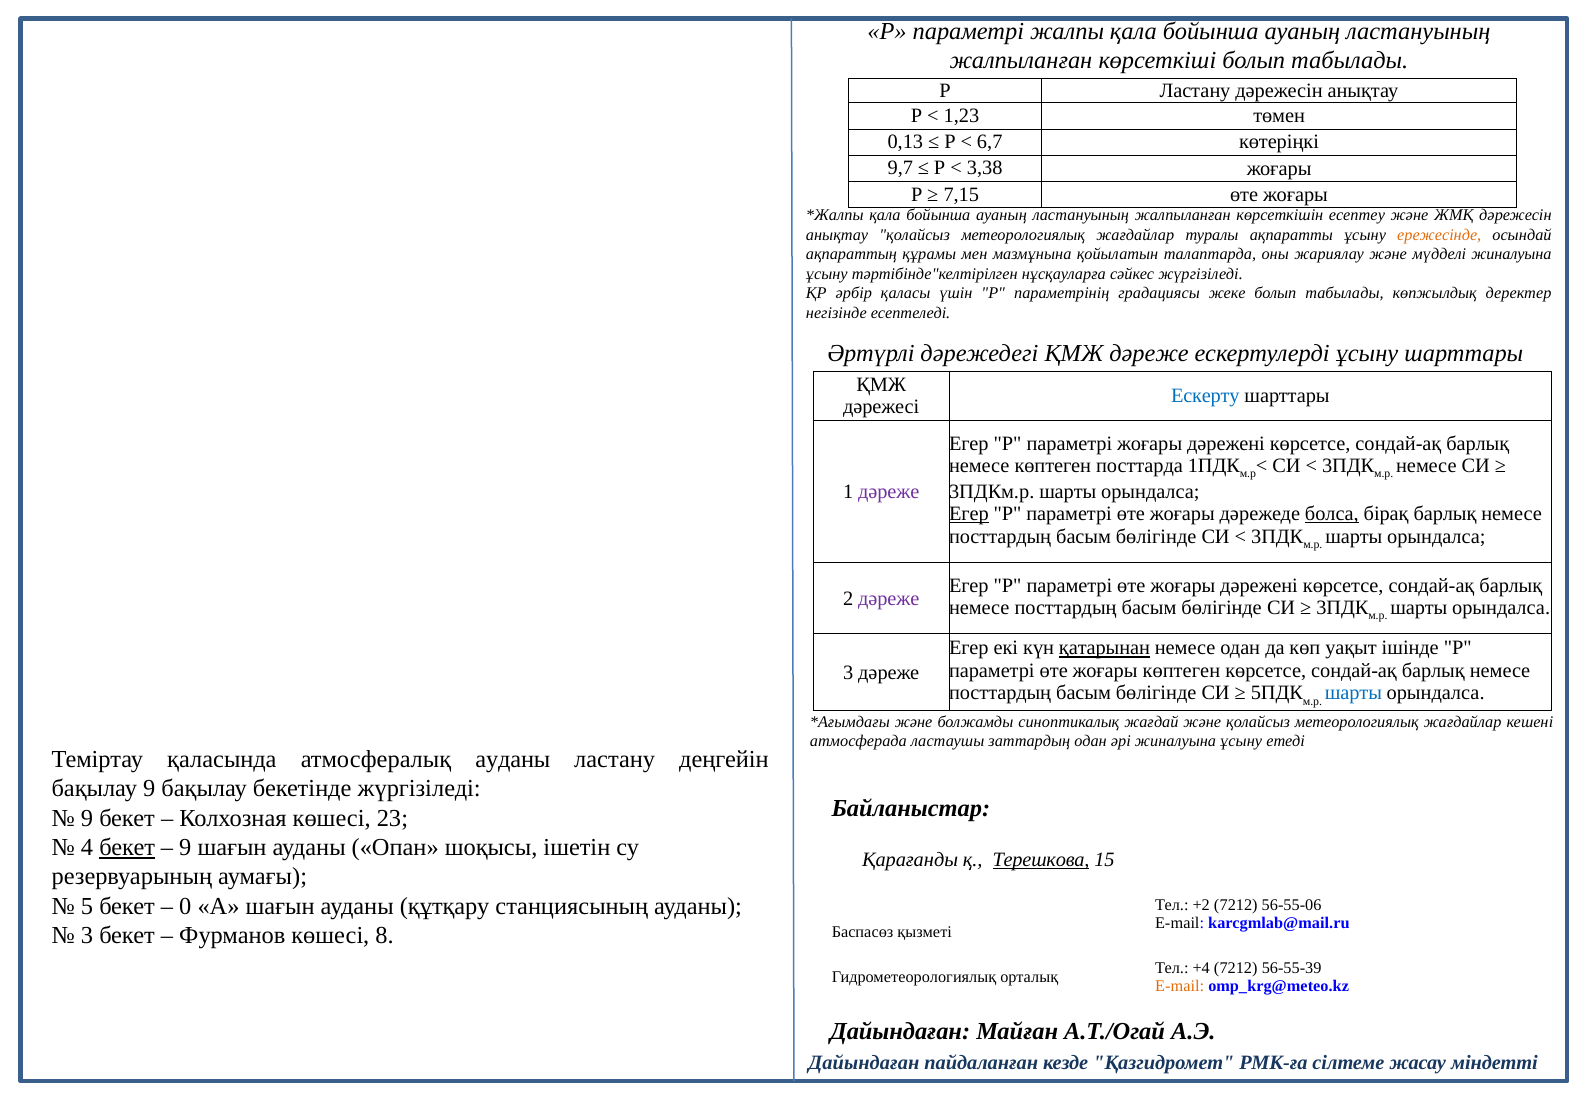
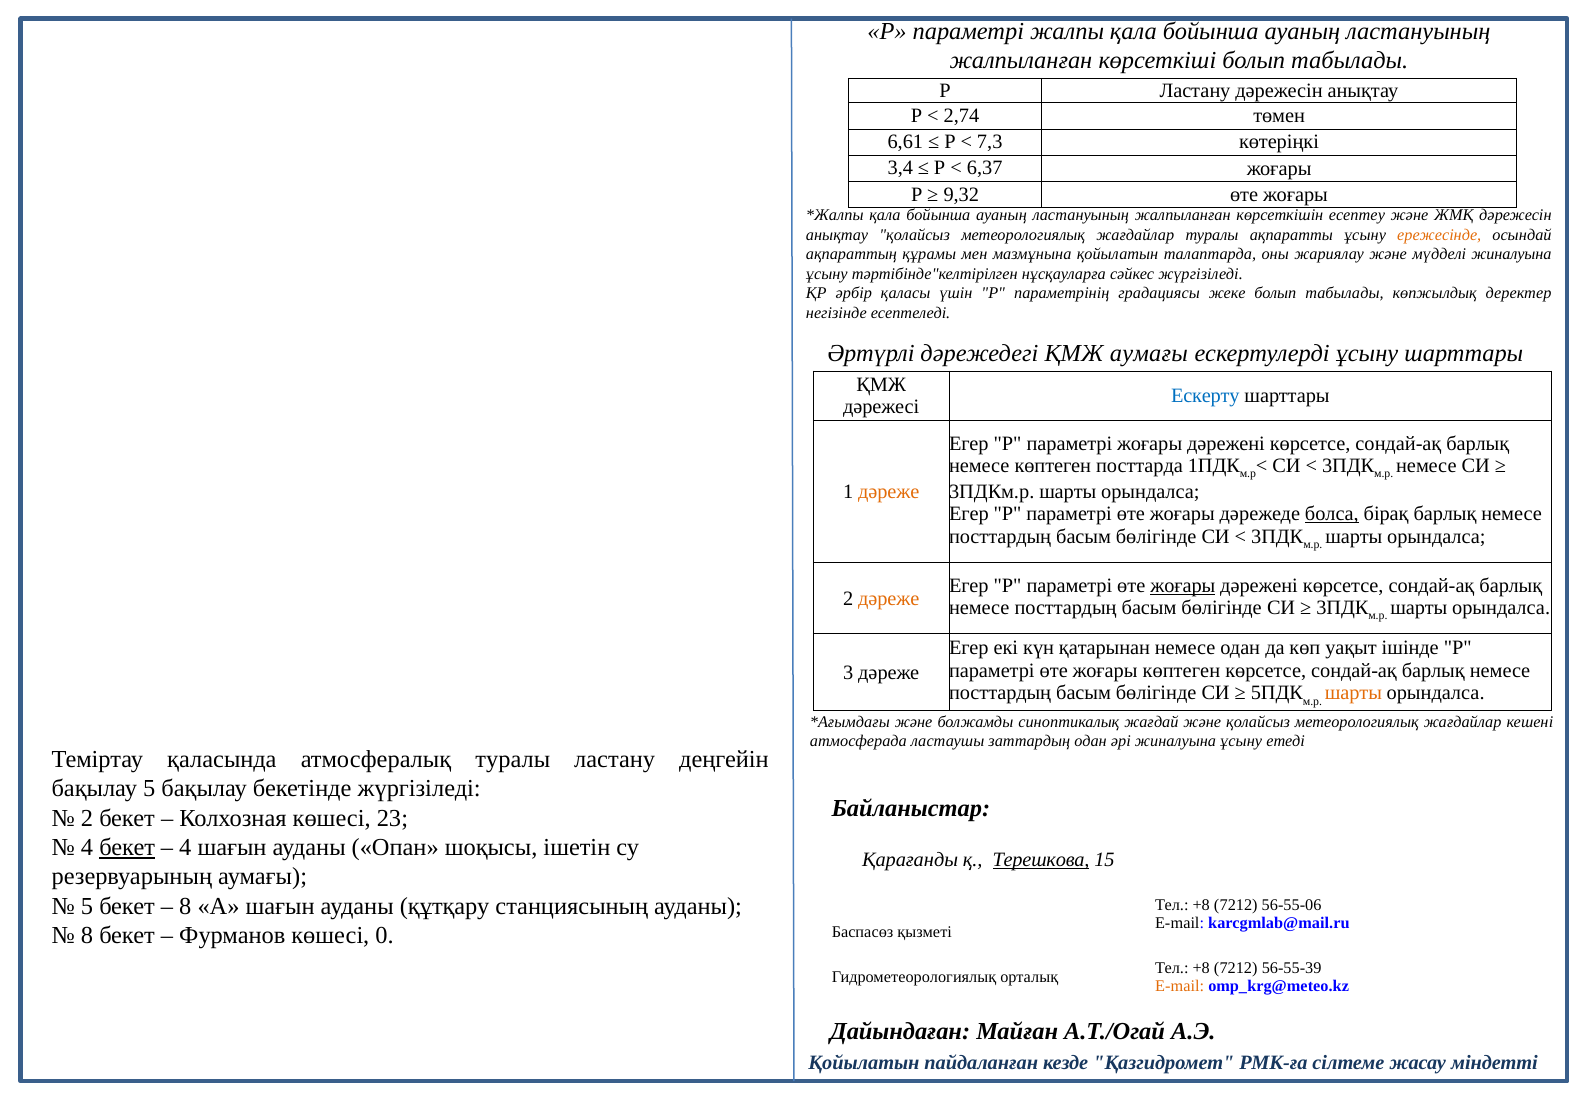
1,23: 1,23 -> 2,74 (961, 116)
0,13: 0,13 -> 6,61 (905, 142)
6,7: 6,7 -> 7,3 (990, 142)
9,7: 9,7 -> 3,4 (900, 168)
3,38: 3,38 -> 6,37 (985, 168)
7,15: 7,15 -> 9,32 (961, 194)
ҚМЖ дәреже: дәреже -> аумағы (1149, 353)
дәреже colour: purple -> orange (889, 491)
Егер underline: present -> none (969, 514)
жоғары underline: none -> present (1183, 585)
дәреже colour: purple -> orange (889, 598)
қатарынан underline: present -> none (1105, 648)
шарты colour: blue -> orange (1353, 693)
атмосфералық ауданы: ауданы -> туралы (513, 759)
бақылау 9: 9 -> 5 (149, 788)
9: 9 -> 2 (87, 818)
9: 9 -> 4 (185, 847)
0: 0 -> 8 (185, 905)
+2: +2 -> +8 (1201, 904)
3: 3 -> 8 (87, 935)
8: 8 -> 0 (385, 935)
+4: +4 -> +8 (1201, 968)
Дайындаған: Дайындаған -> Қойылатын (864, 1062)
